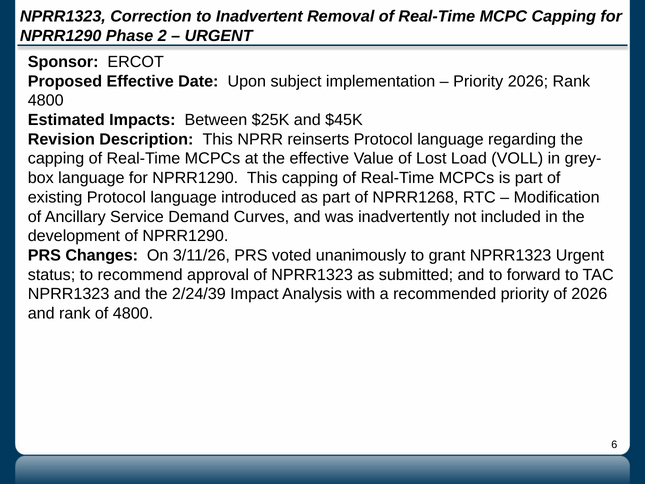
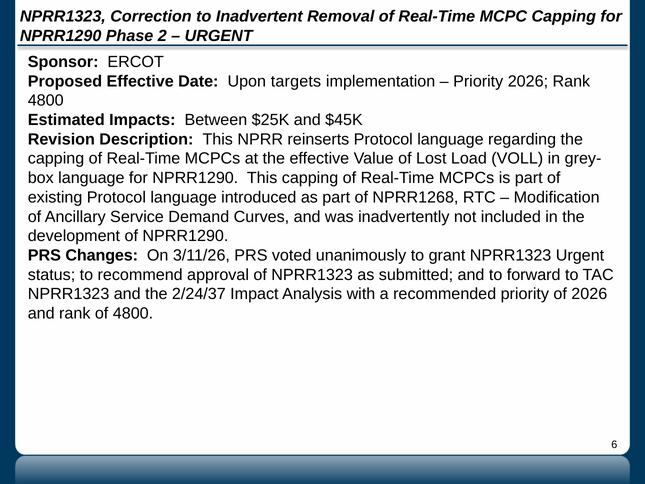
subject: subject -> targets (296, 81)
2/24/39: 2/24/39 -> 2/24/37 (199, 294)
